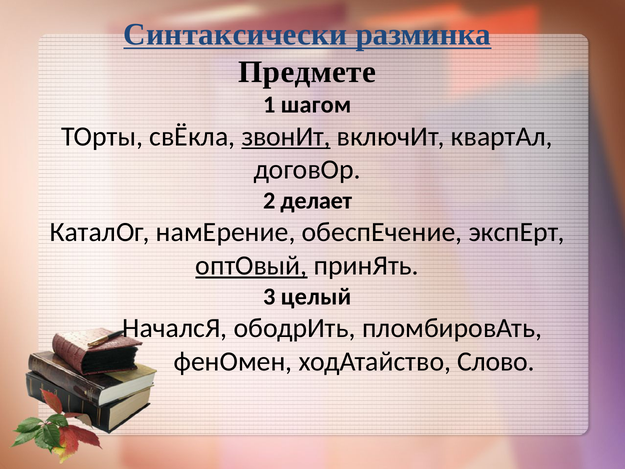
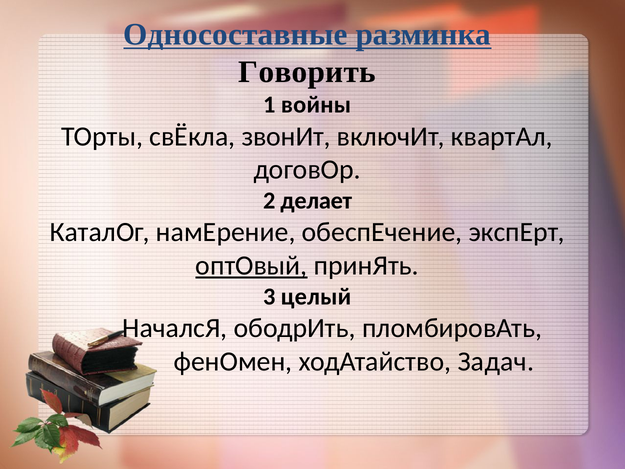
Синтаксически: Синтаксически -> Односоставные (235, 34)
Предмете: Предмете -> Говорить (307, 72)
шагом: шагом -> войны (316, 105)
звонИт underline: present -> none (286, 136)
Слово: Слово -> Задач (496, 361)
